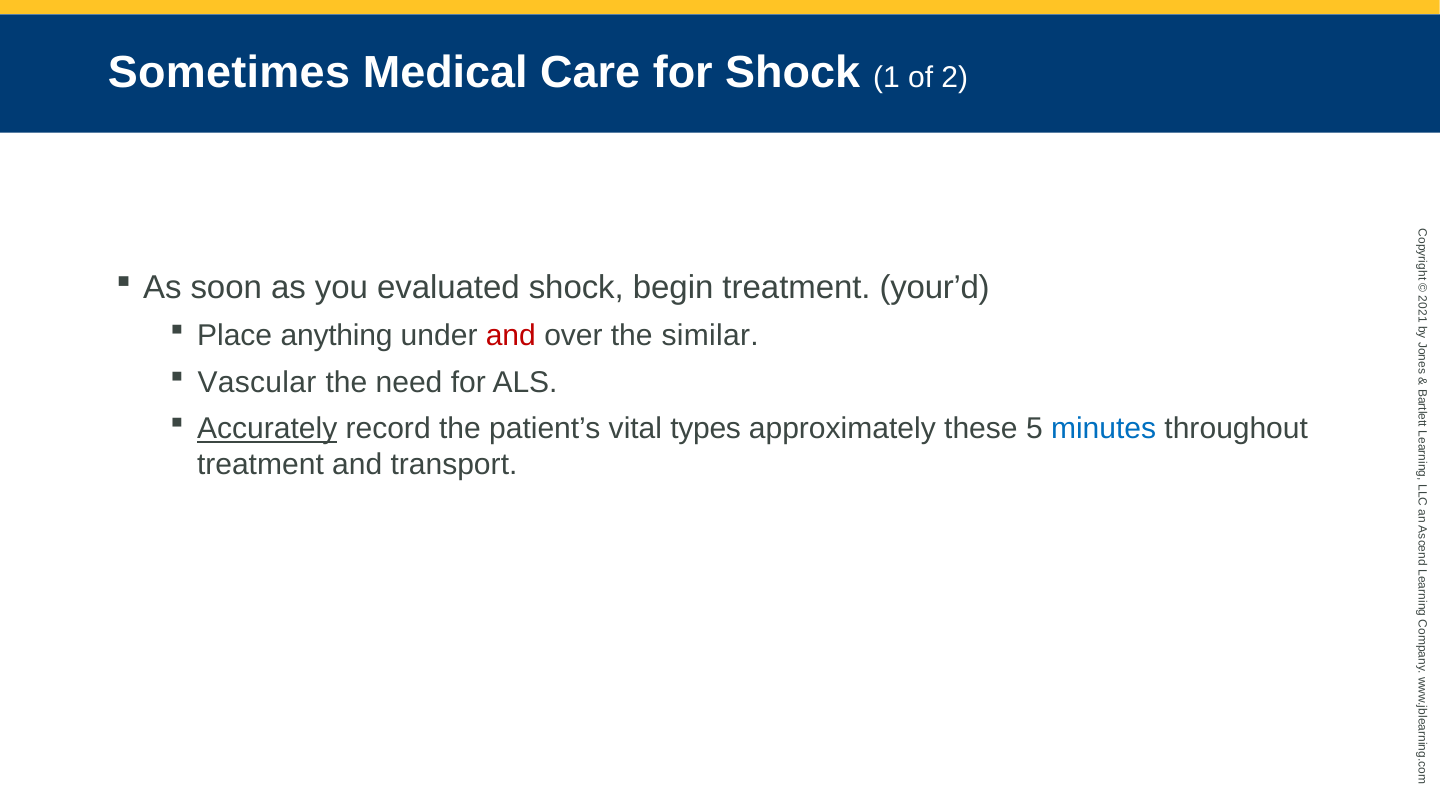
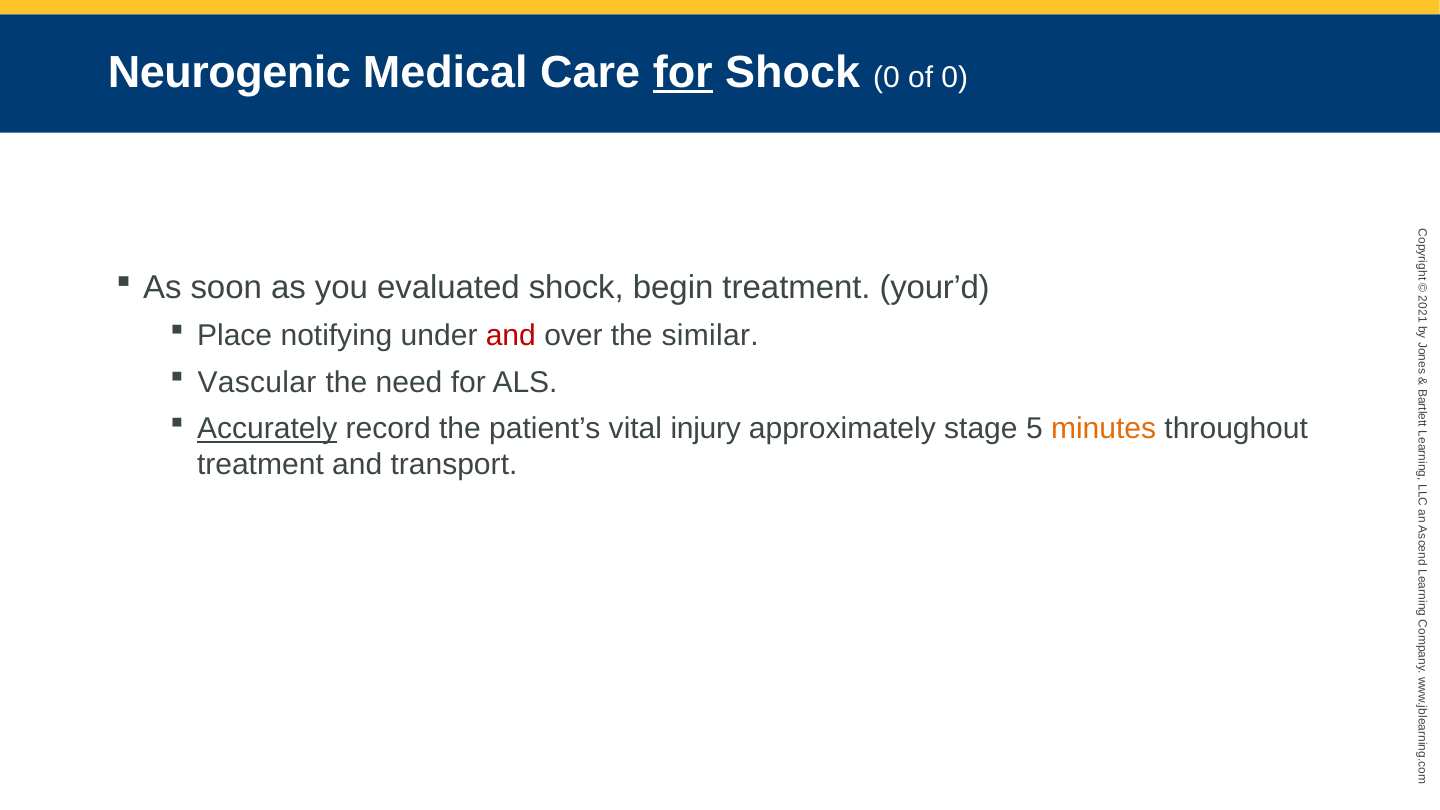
Sometimes: Sometimes -> Neurogenic (229, 72)
for underline: none -> present (683, 72)
Shock 1: 1 -> 0 (886, 77)
of 2: 2 -> 0 (955, 77)
anything: anything -> notifying (336, 336)
types: types -> injury (706, 429)
these: these -> stage (981, 429)
minutes colour: blue -> orange (1104, 429)
